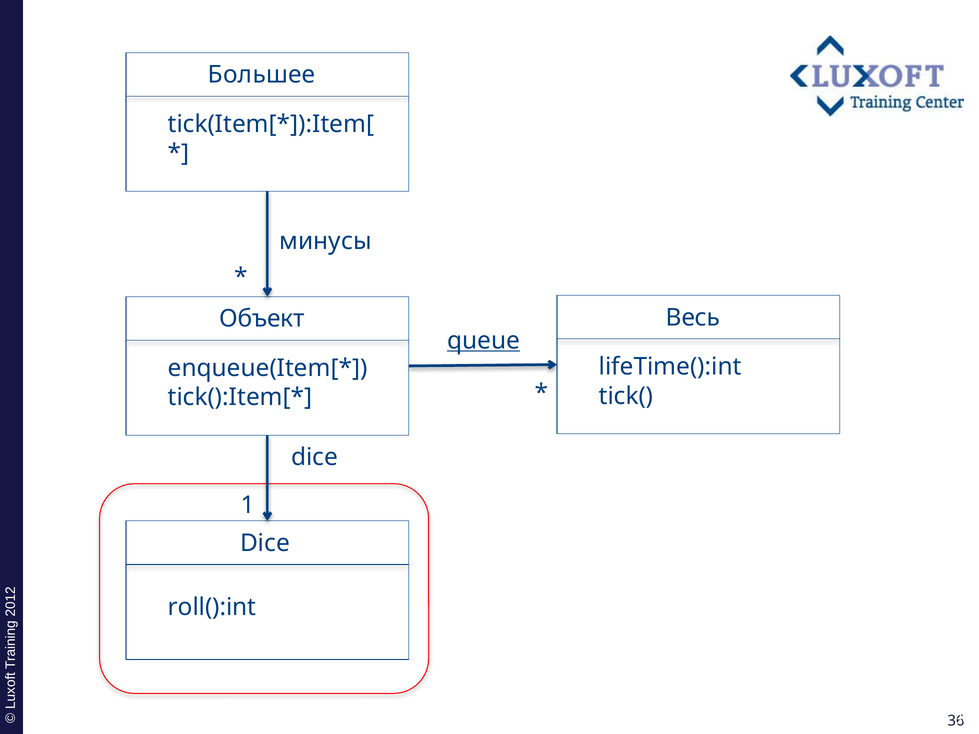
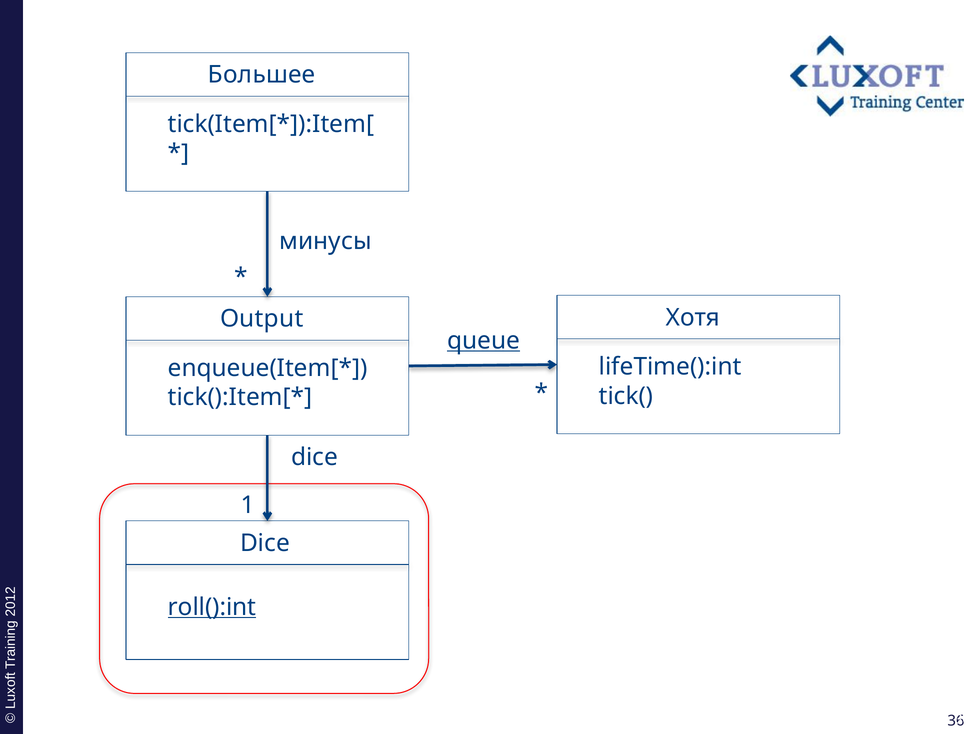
Весь: Весь -> Хотя (693, 318)
Объект: Объект -> Output (262, 319)
roll():int underline: none -> present (212, 607)
